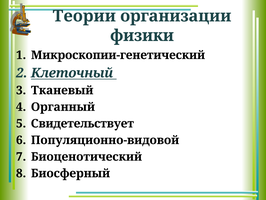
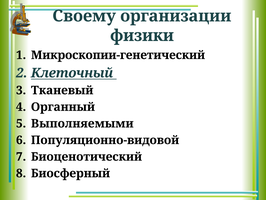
Теории: Теории -> Своему (84, 16)
Свидетельствует: Свидетельствует -> Выполняемыми (82, 123)
